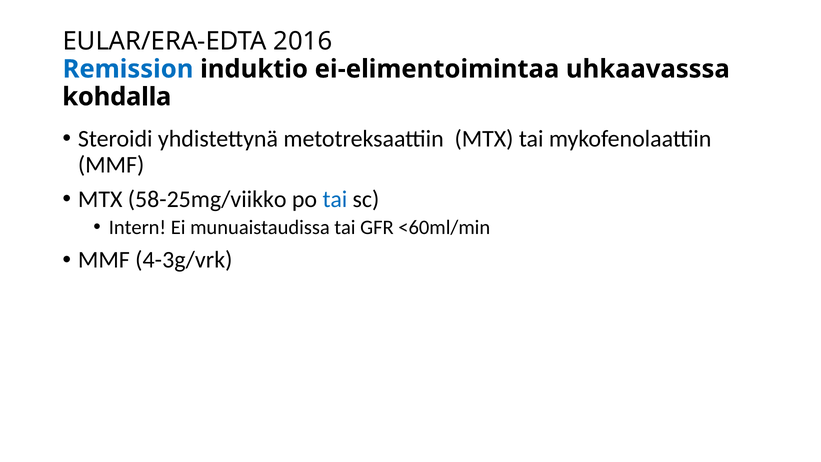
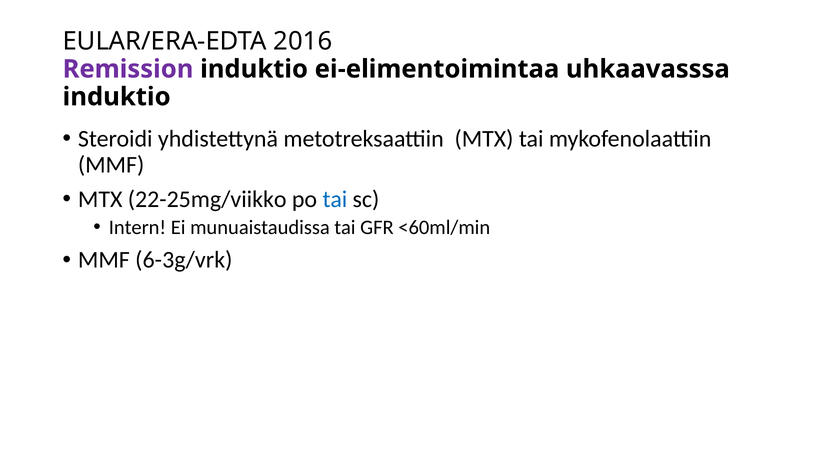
Remission colour: blue -> purple (128, 69)
kohdalla: kohdalla -> induktio (117, 97)
58-25mg/viikko: 58-25mg/viikko -> 22-25mg/viikko (207, 199)
4-3g/vrk: 4-3g/vrk -> 6-3g/vrk (184, 260)
